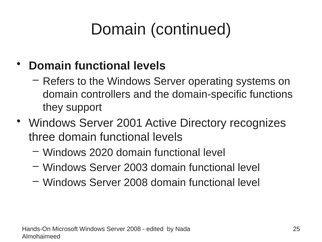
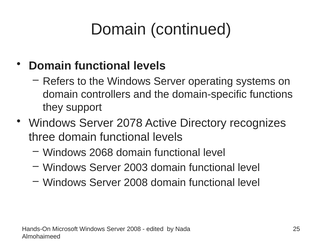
2001: 2001 -> 2078 (130, 123)
2020: 2020 -> 2068 (101, 152)
